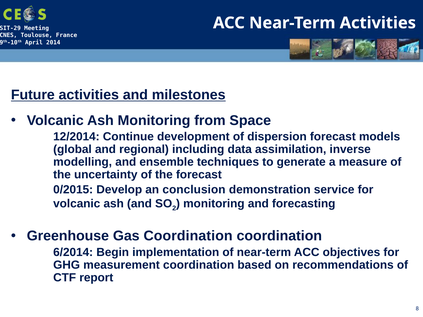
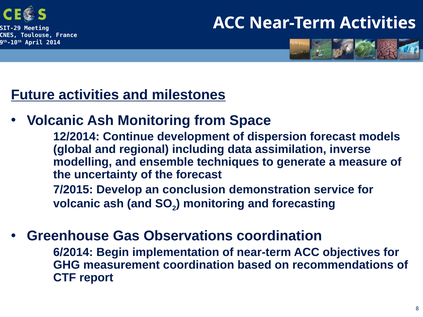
0/2015: 0/2015 -> 7/2015 (73, 190)
Gas Coordination: Coordination -> Observations (188, 236)
